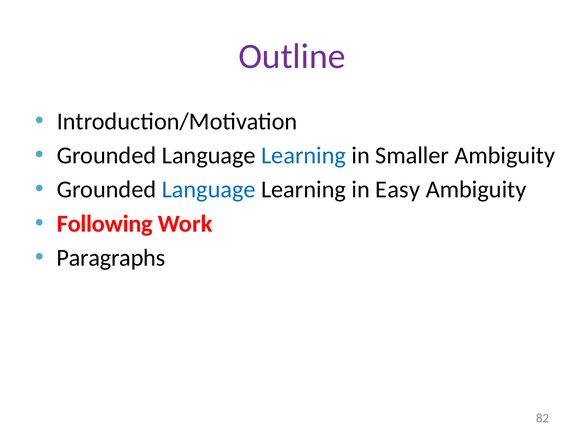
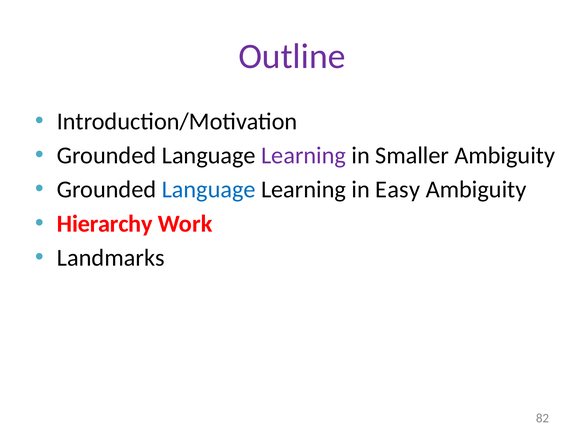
Learning colour: blue -> purple (304, 155)
Following: Following -> Hierarchy (105, 224)
Paragraphs: Paragraphs -> Landmarks (111, 258)
